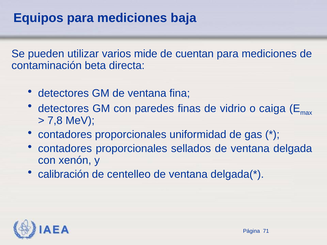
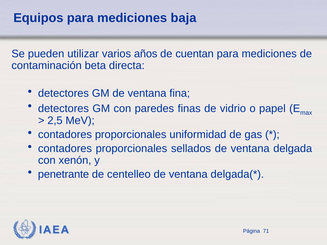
mide: mide -> años (146, 54)
caiga: caiga -> papel (272, 109)
7,8: 7,8 -> 2,5 (55, 121)
calibración: calibración -> penetrante (63, 174)
